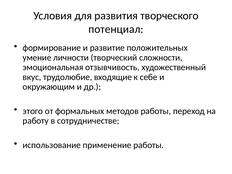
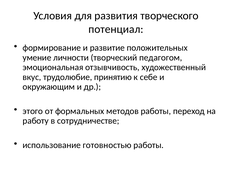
сложности: сложности -> педагогом (161, 58)
входящие: входящие -> принятию (113, 77)
применение: применение -> готовностью (107, 145)
